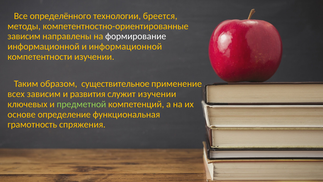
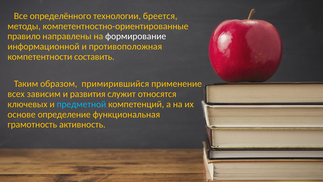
зависим: зависим -> правило (24, 36)
и информационной: информационной -> противоположная (125, 46)
компетентности изучении: изучении -> составить (94, 57)
существительное: существительное -> примирившийся (115, 84)
служит изучении: изучении -> относятся (157, 94)
предметной colour: light green -> light blue (81, 104)
спряжения: спряжения -> активность (82, 124)
